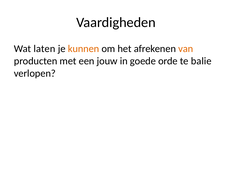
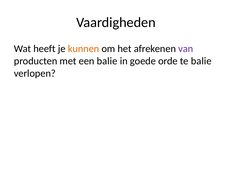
laten: laten -> heeft (44, 49)
van colour: orange -> purple (186, 49)
een jouw: jouw -> balie (107, 61)
